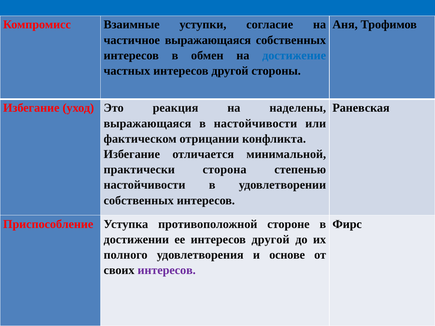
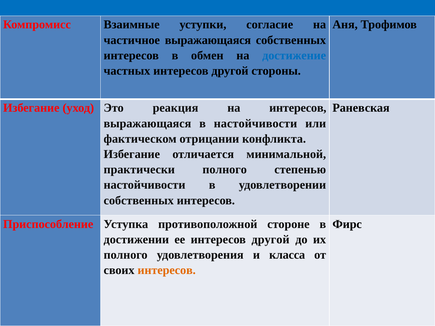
на наделены: наделены -> интересов (298, 108)
практически сторона: сторона -> полного (225, 170)
основе: основе -> класса (287, 255)
интересов colour: purple -> orange (167, 270)
